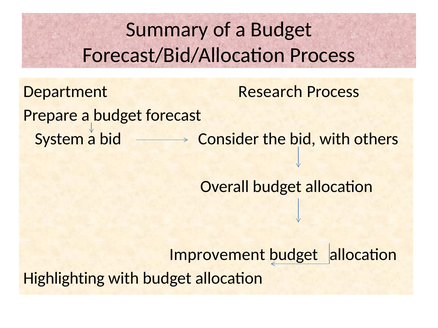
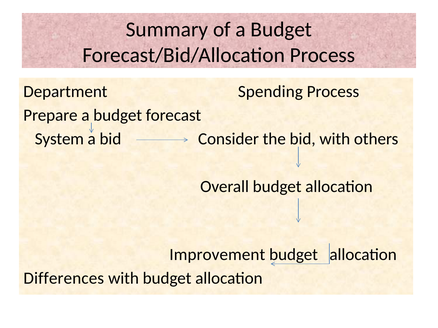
Research: Research -> Spending (270, 92)
Highlighting: Highlighting -> Differences (64, 279)
